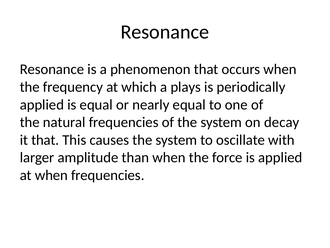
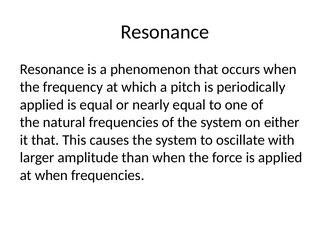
plays: plays -> pitch (186, 87)
decay: decay -> either (282, 122)
